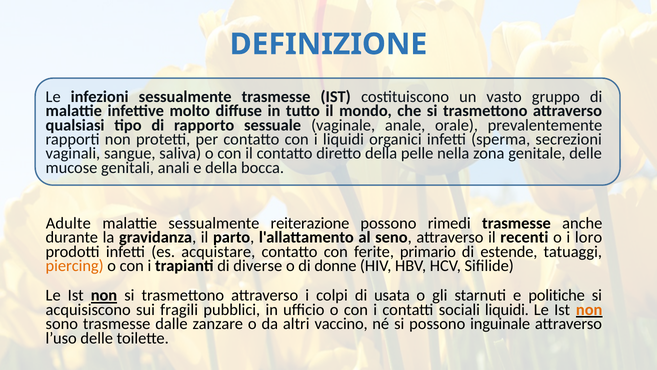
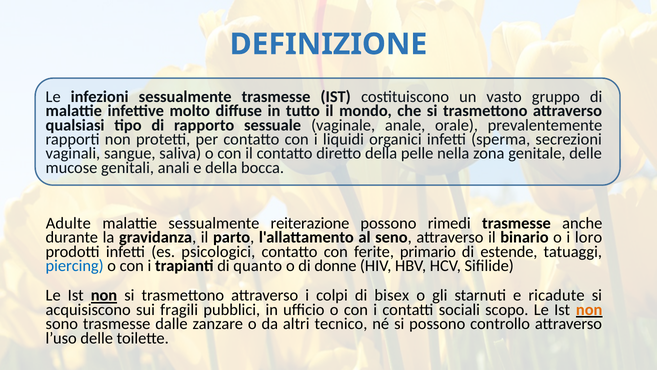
recenti: recenti -> binario (524, 237)
acquistare: acquistare -> psicologici (218, 251)
piercing colour: orange -> blue (75, 266)
diverse: diverse -> quanto (258, 266)
usata: usata -> bisex (392, 295)
politiche: politiche -> ricadute (556, 295)
sociali liquidi: liquidi -> scopo (507, 309)
vaccino: vaccino -> tecnico (341, 324)
inguinale: inguinale -> controllo (500, 324)
